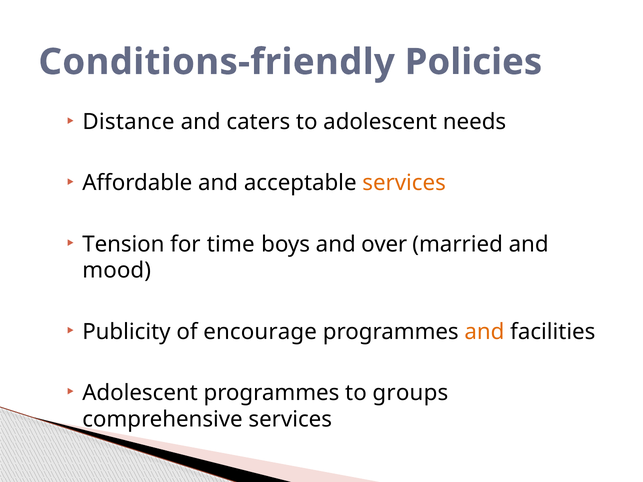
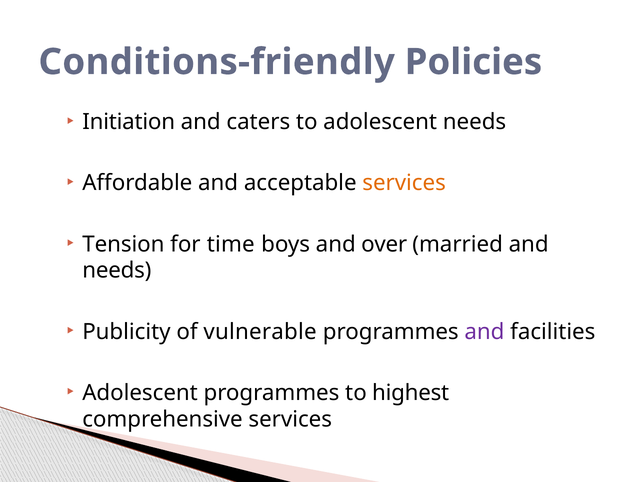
Distance: Distance -> Initiation (129, 122)
mood: mood -> needs (117, 271)
encourage: encourage -> vulnerable (260, 332)
and colour: orange -> purple (484, 332)
groups: groups -> highest (411, 393)
